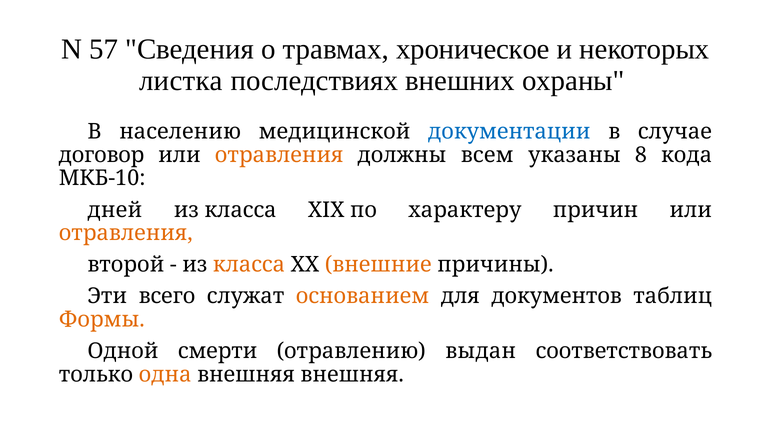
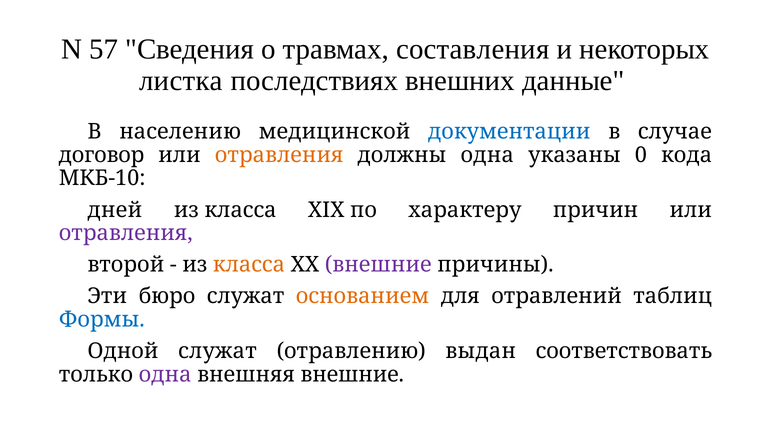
хроническое: хроническое -> составления (473, 49)
охраны: охраны -> данные (573, 80)
должны всем: всем -> одна (487, 155)
8: 8 -> 0 (641, 155)
отравления colour: orange -> purple (126, 233)
внешние colour: orange -> purple (378, 265)
всего: всего -> бюро (167, 296)
документов: документов -> отравлений (557, 296)
Формы colour: orange -> blue (102, 320)
Одной смерти: смерти -> служат (217, 351)
одна colour: orange -> purple (165, 374)
внешняя внешняя: внешняя -> внешние (352, 374)
